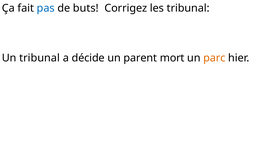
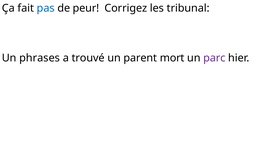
buts: buts -> peur (86, 8)
Un tribunal: tribunal -> phrases (40, 58)
décide: décide -> trouvé (88, 58)
parc colour: orange -> purple (214, 58)
